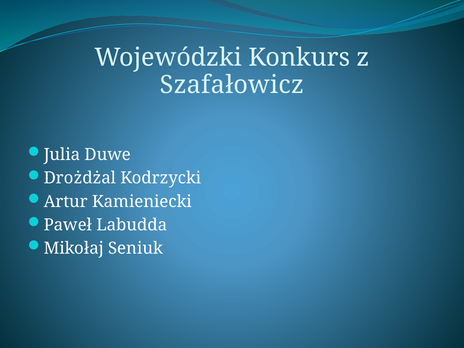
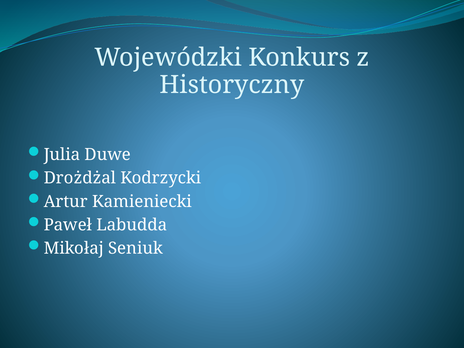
Szafałowicz: Szafałowicz -> Historyczny (232, 85)
